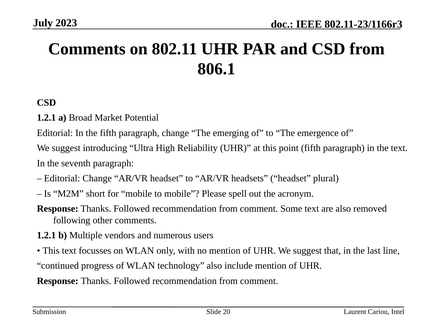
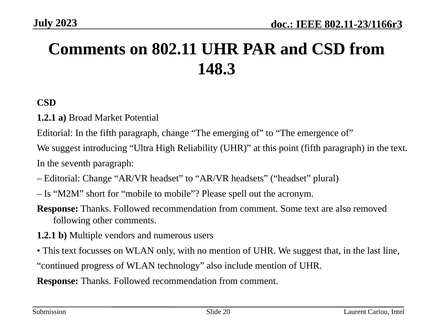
806.1: 806.1 -> 148.3 (216, 69)
